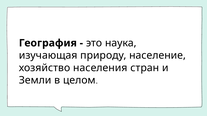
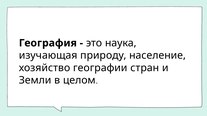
населения: населения -> географии (100, 68)
